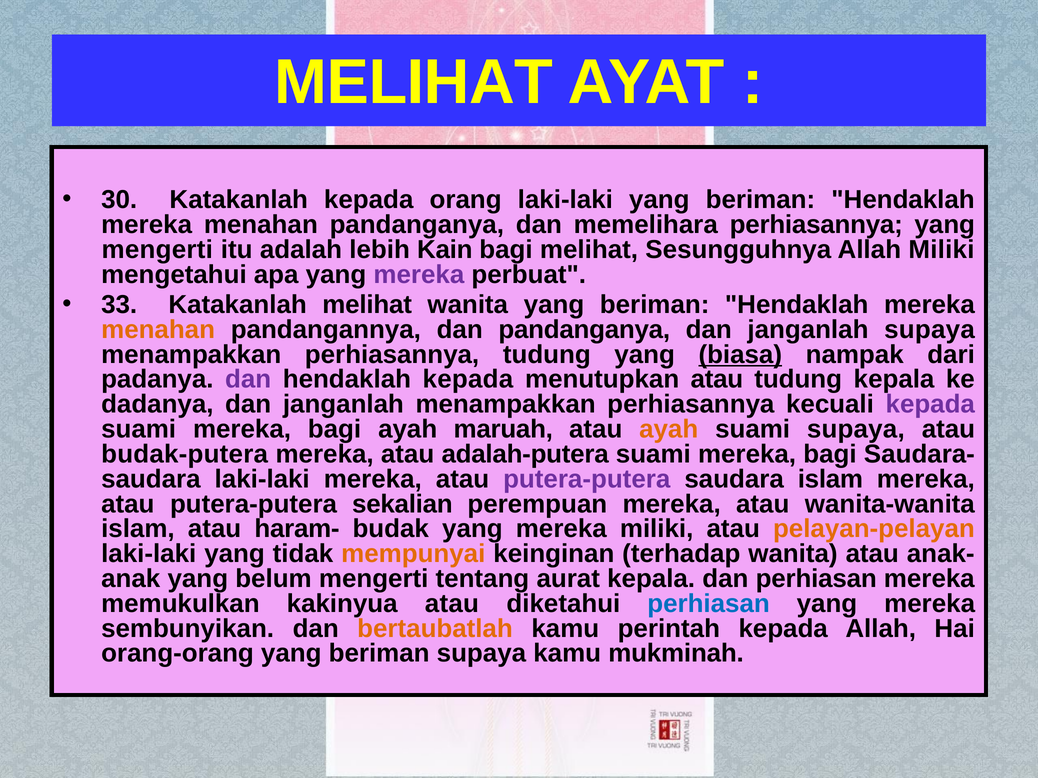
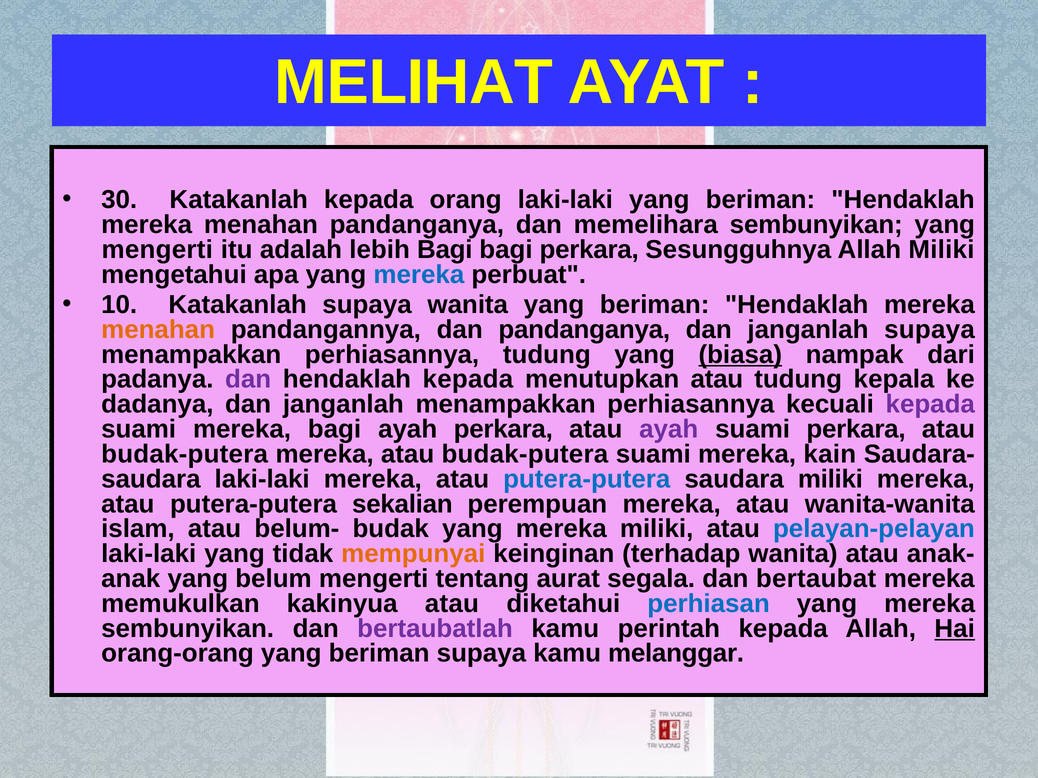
memelihara perhiasannya: perhiasannya -> sembunyikan (816, 225)
lebih Kain: Kain -> Bagi (445, 250)
bagi melihat: melihat -> perkara (589, 250)
mereka colour: purple -> blue (419, 275)
33: 33 -> 10 (119, 305)
Katakanlah melihat: melihat -> supaya (367, 305)
ayah maruah: maruah -> perkara (503, 429)
ayah colour: orange -> purple (669, 429)
suami supaya: supaya -> perkara (856, 429)
mereka atau adalah-putera: adalah-putera -> budak-putera (525, 454)
bagi: bagi -> kain (830, 454)
putera-putera colour: purple -> blue (587, 479)
saudara islam: islam -> miliki (830, 479)
haram-: haram- -> belum- (297, 529)
pelayan-pelayan colour: orange -> blue (874, 529)
aurat kepala: kepala -> segala (651, 579)
dan perhiasan: perhiasan -> bertaubat (816, 579)
bertaubatlah colour: orange -> purple (435, 629)
Hai underline: none -> present (955, 629)
mukminah: mukminah -> melanggar (676, 654)
